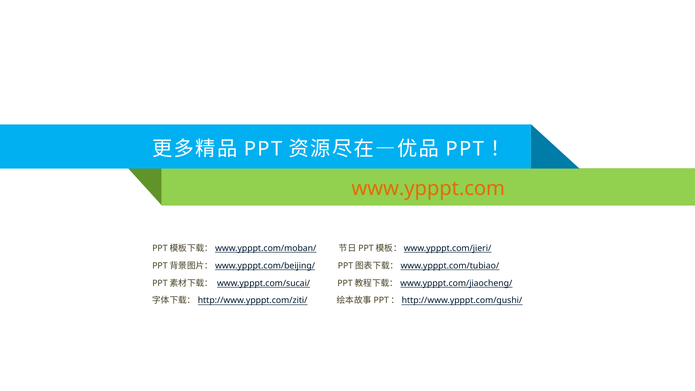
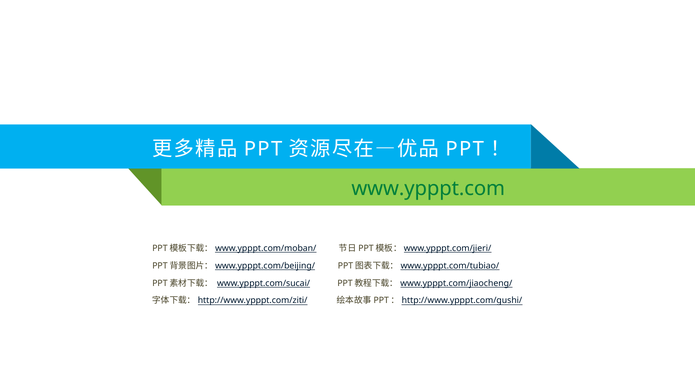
www.ypppt.com colour: orange -> green (428, 188)
